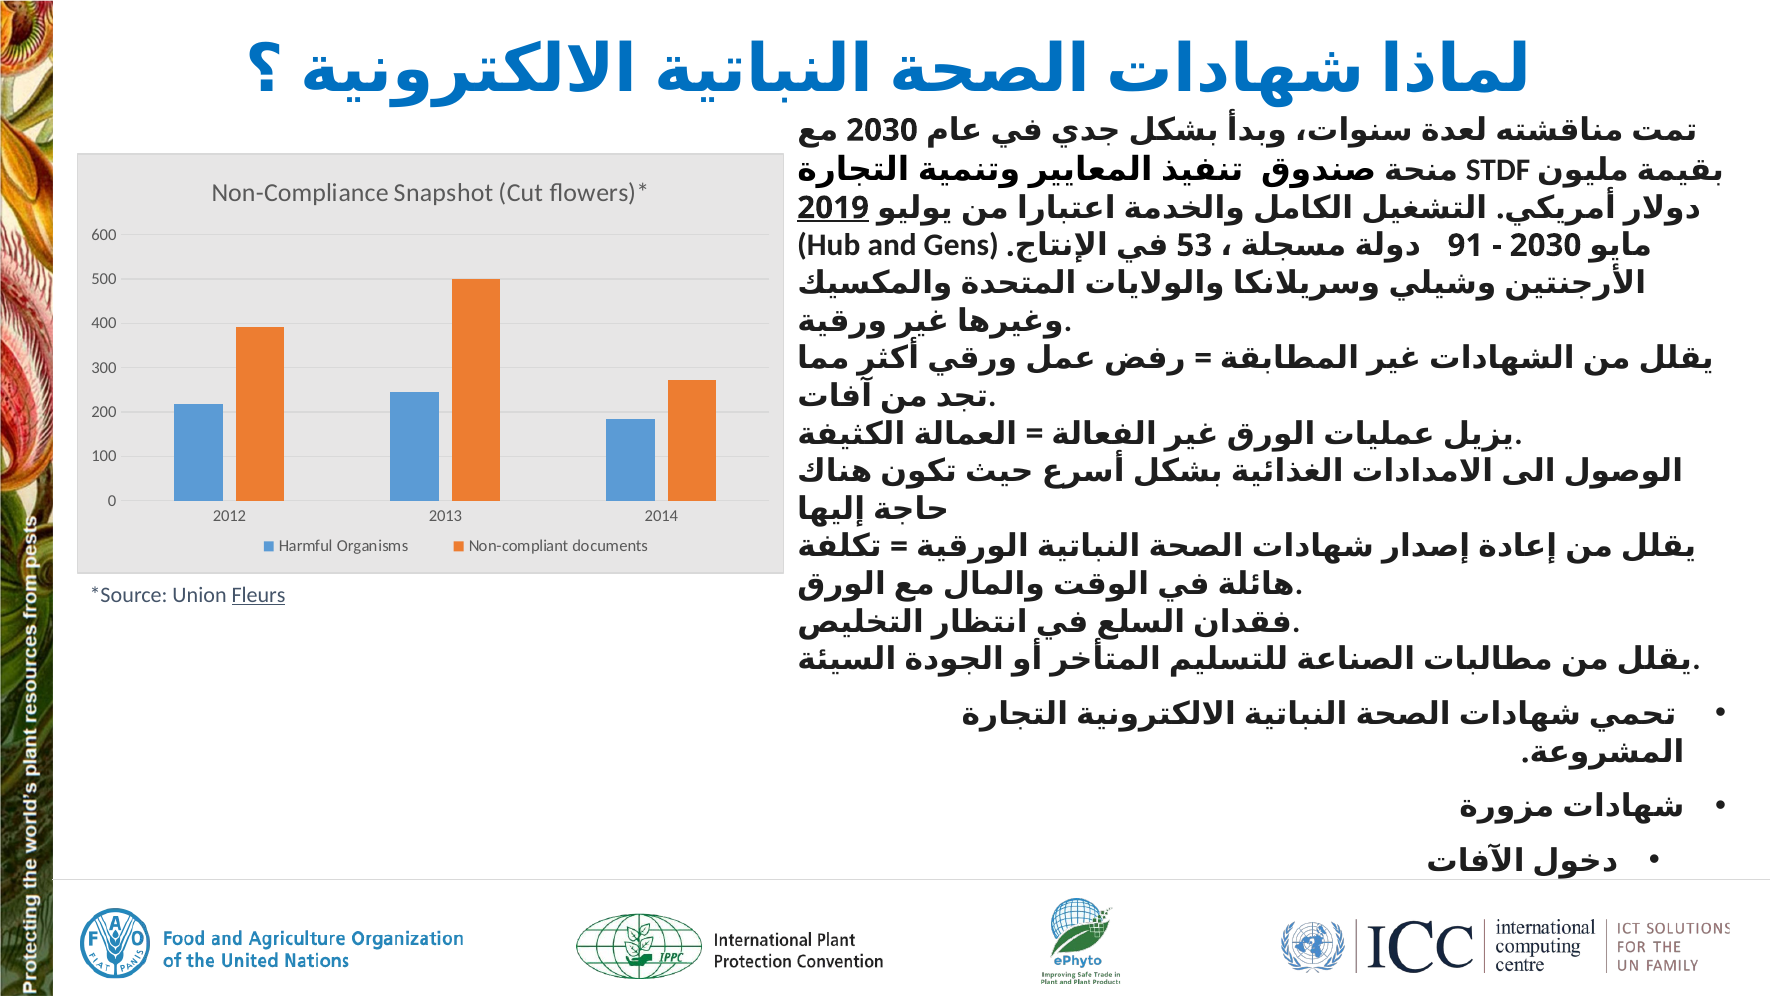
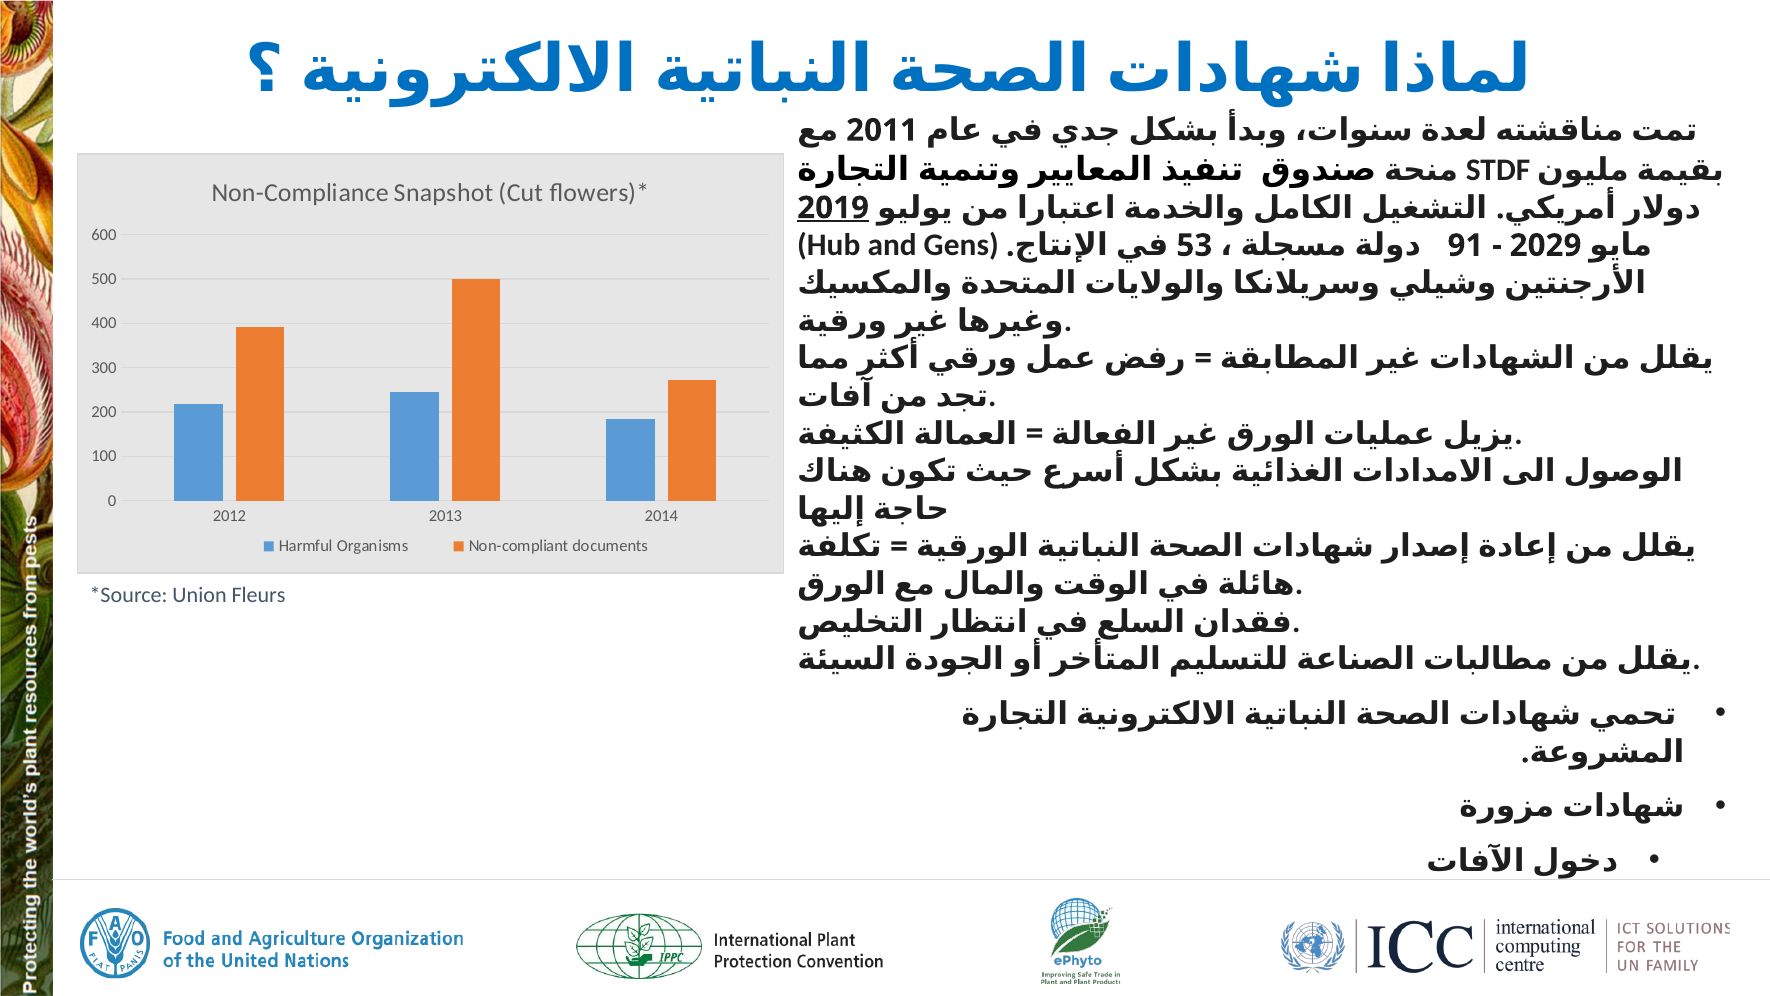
2030: 2030 -> 2011 (882, 130)
2030: 2030 -> 2029 (1546, 245)
Fleurs underline: present -> none (258, 595)
